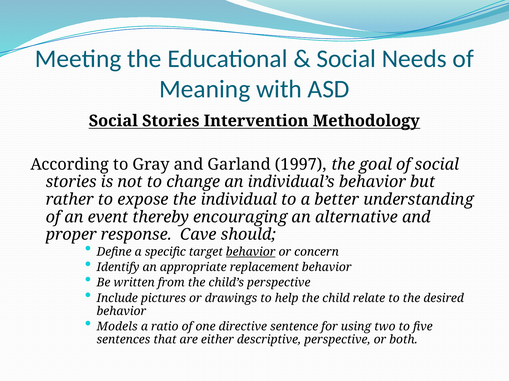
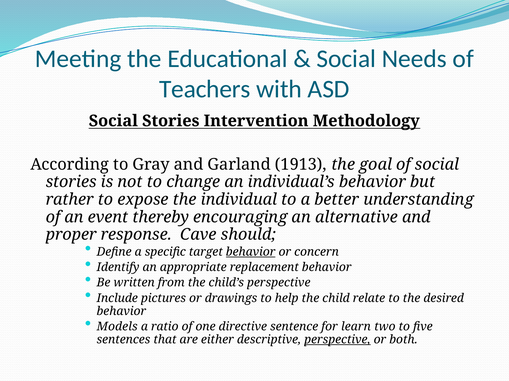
Meaning: Meaning -> Teachers (205, 89)
1997: 1997 -> 1913 (301, 165)
using: using -> learn (356, 327)
perspective underline: none -> present (337, 340)
